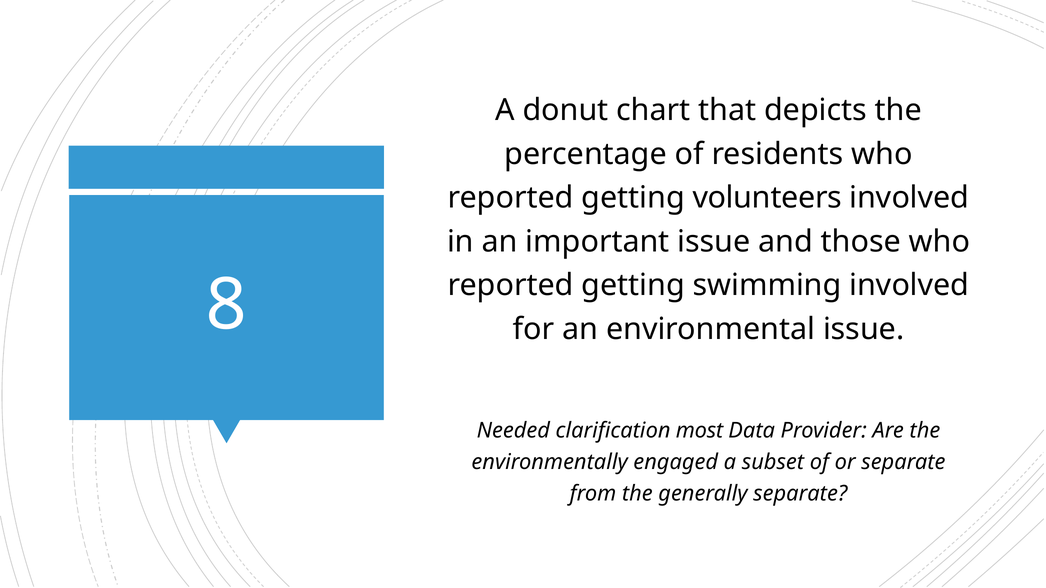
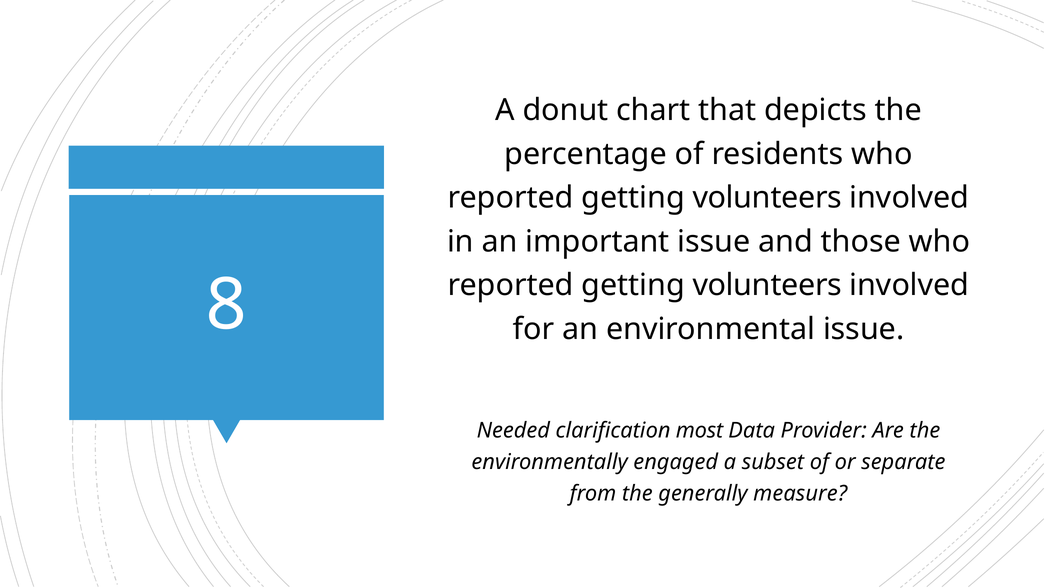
swimming: swimming -> volunteers (767, 286)
generally separate: separate -> measure (800, 494)
